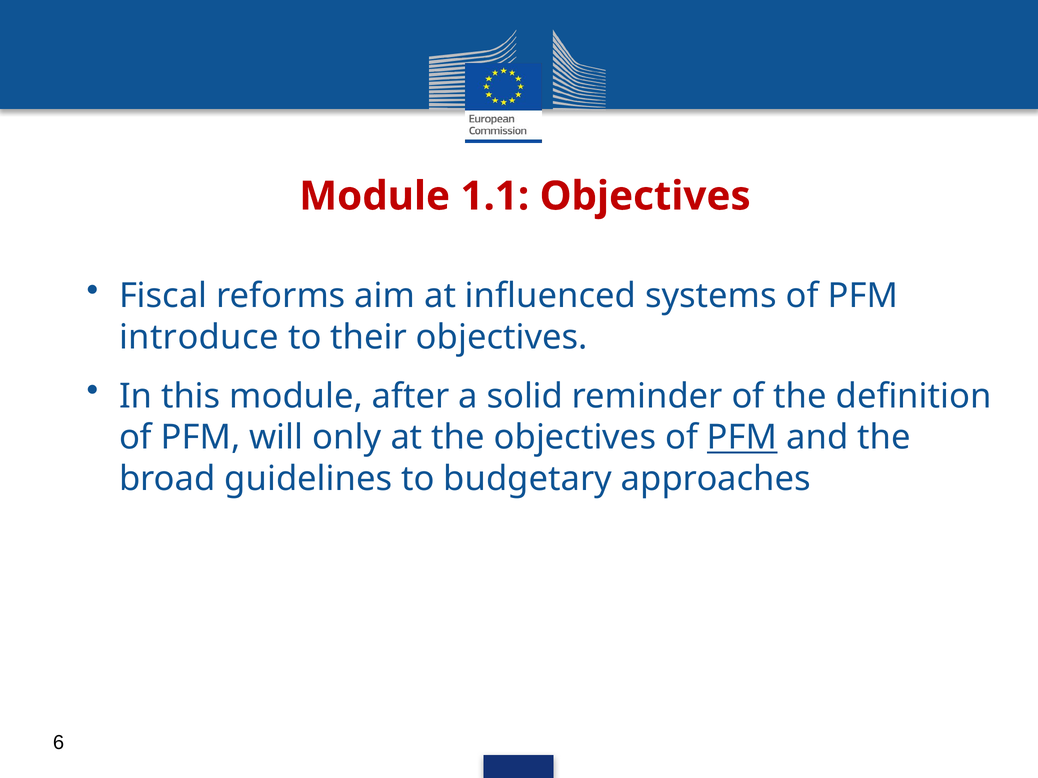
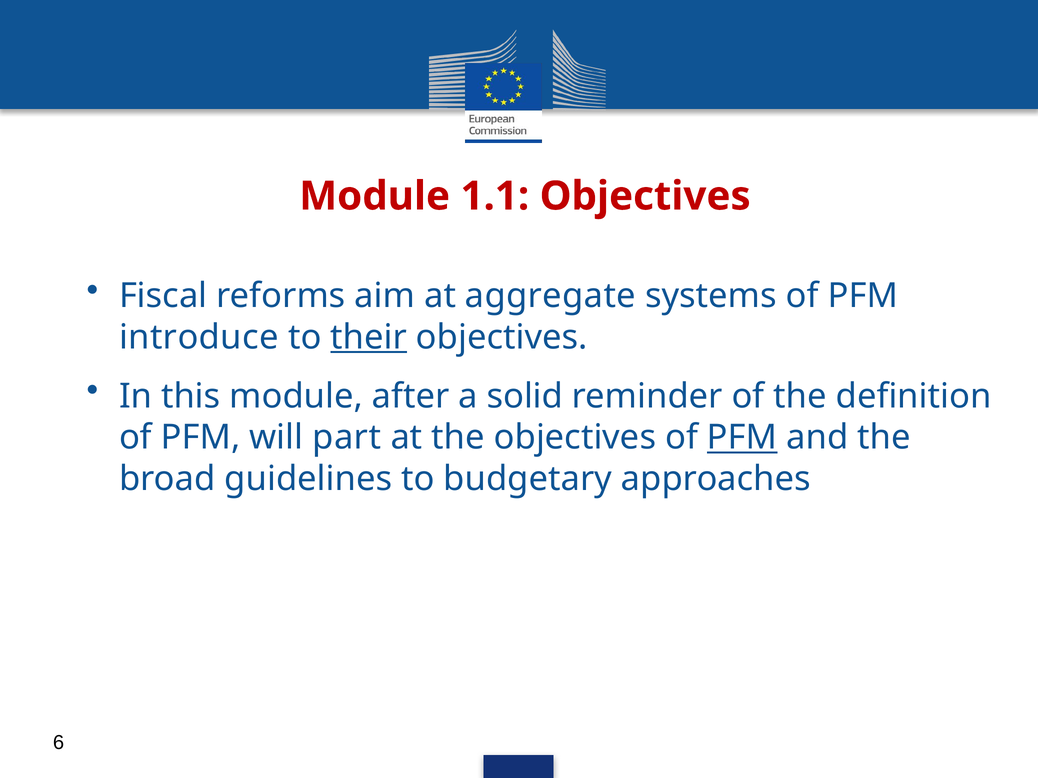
influenced: influenced -> aggregate (550, 296)
their underline: none -> present (369, 337)
only: only -> part (347, 438)
